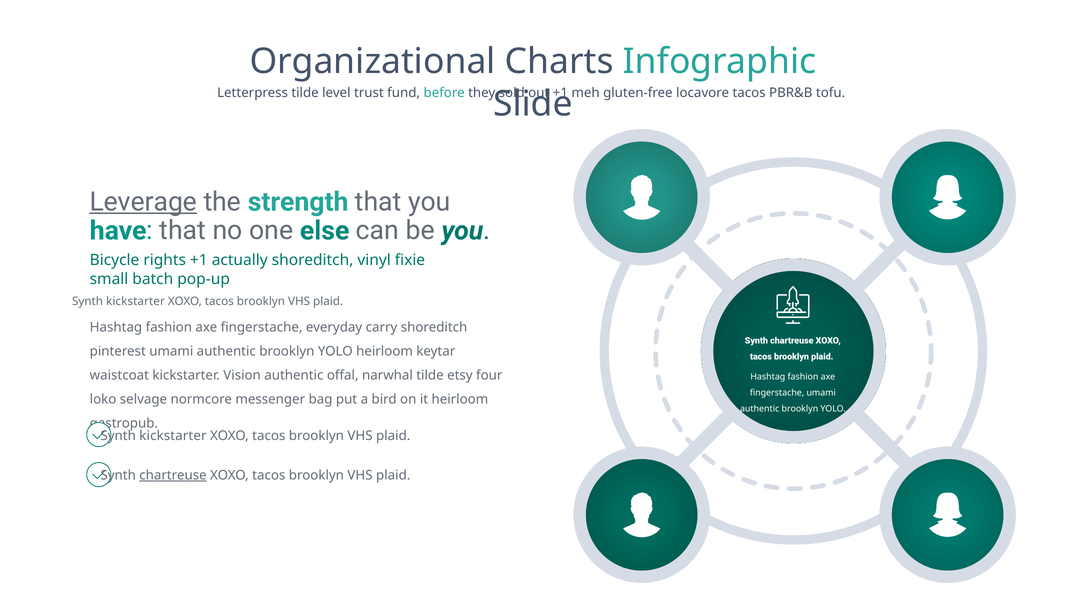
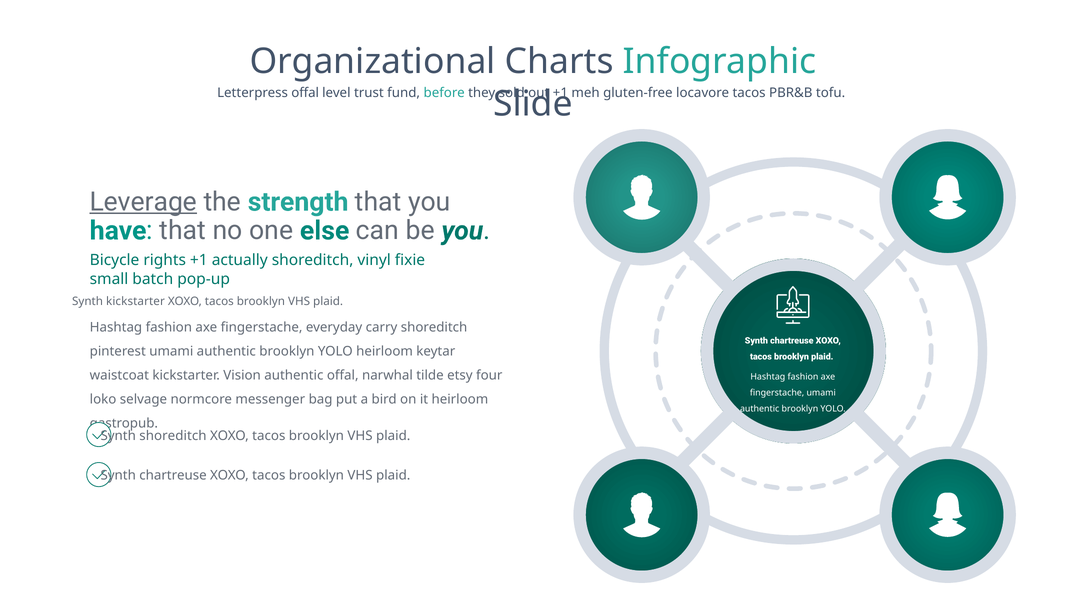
Letterpress tilde: tilde -> offal (305, 93)
kickstarter: kickstarter -> shoreditch (173, 436)
chartreuse underline: present -> none (173, 476)
